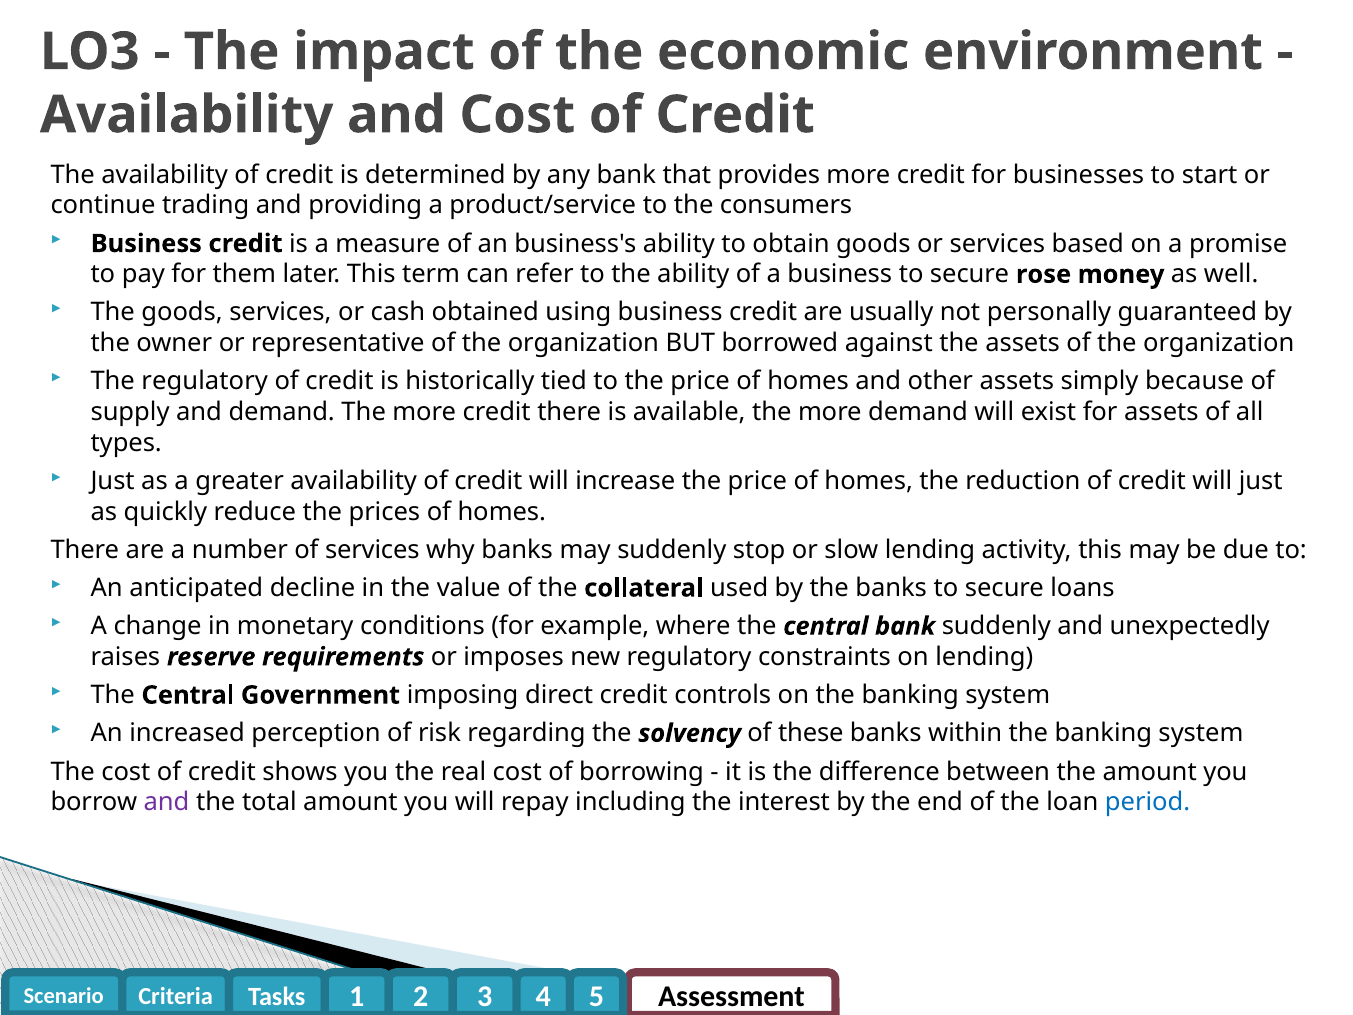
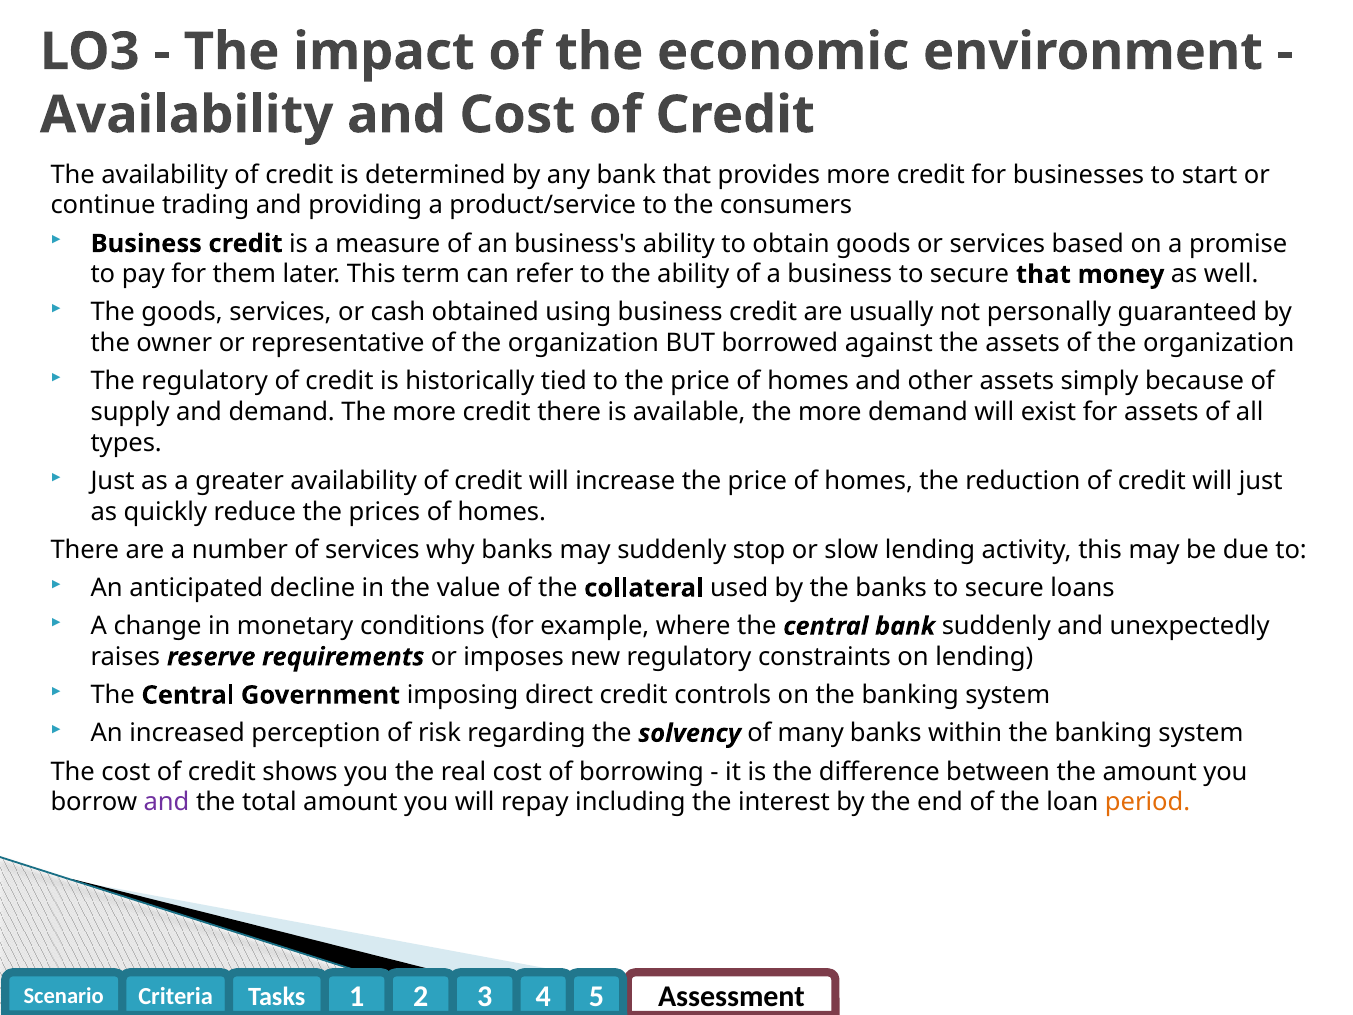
secure rose: rose -> that (1043, 274)
these: these -> many (811, 733)
period colour: blue -> orange (1148, 802)
